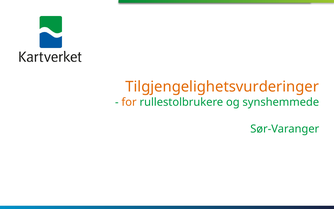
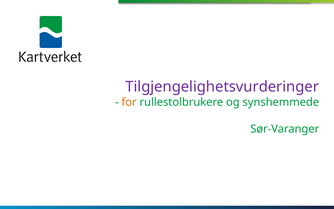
Tilgjengelighetsvurderinger colour: orange -> purple (222, 87)
